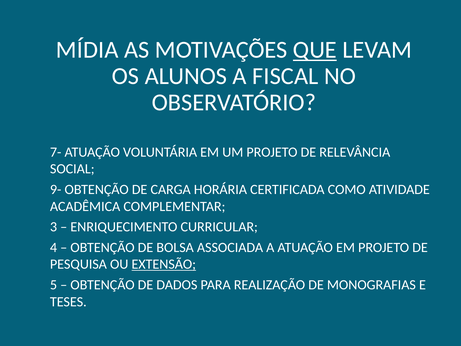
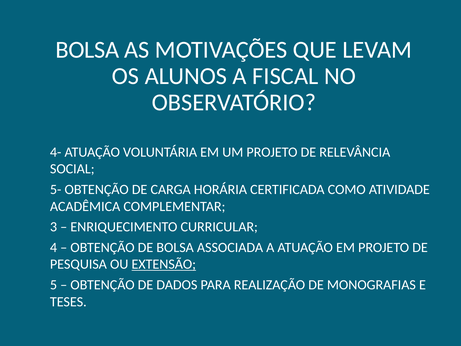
MÍDIA: MÍDIA -> BOLSA (87, 50)
QUE underline: present -> none (315, 50)
7-: 7- -> 4- (56, 152)
9-: 9- -> 5- (56, 189)
